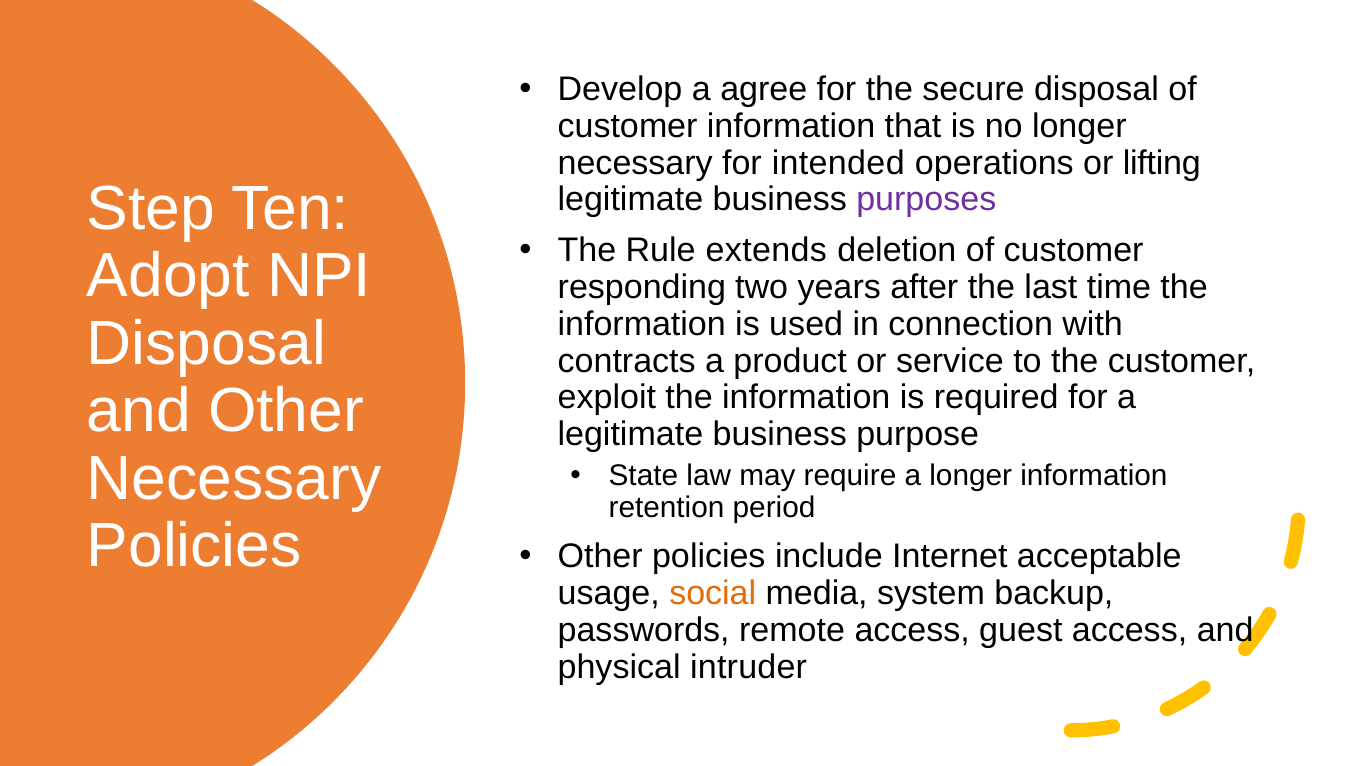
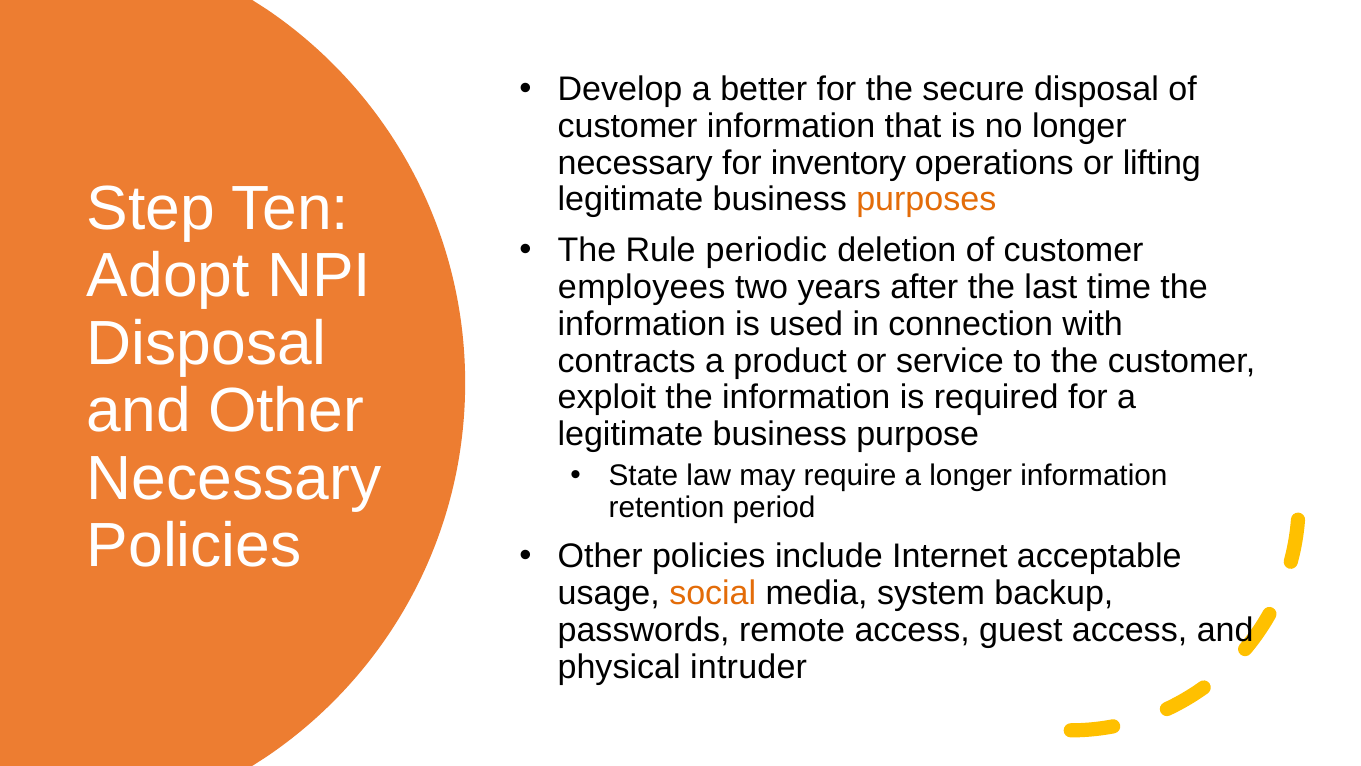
agree: agree -> better (764, 89)
intended: intended -> inventory (839, 163)
purposes colour: purple -> orange (926, 199)
extends: extends -> periodic (766, 250)
responding: responding -> employees (642, 287)
